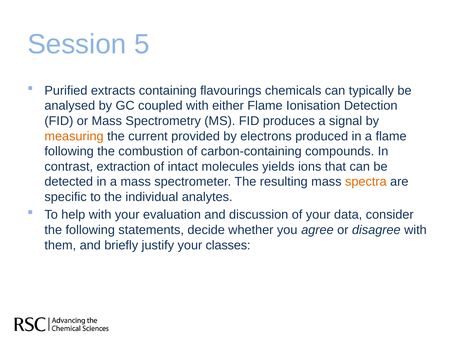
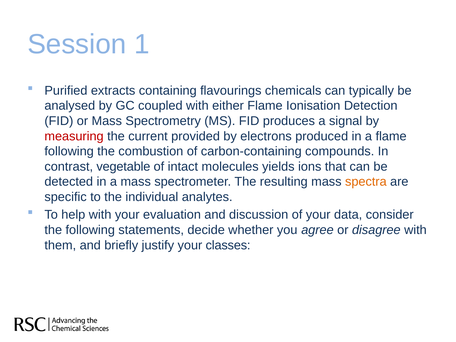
5: 5 -> 1 (142, 44)
measuring colour: orange -> red (74, 136)
extraction: extraction -> vegetable (123, 167)
